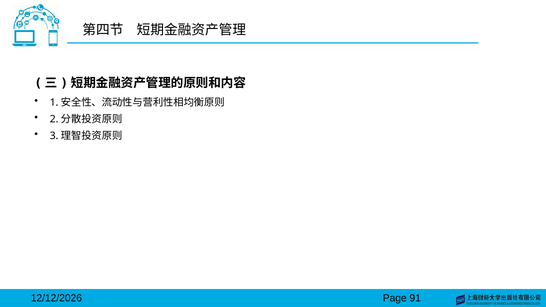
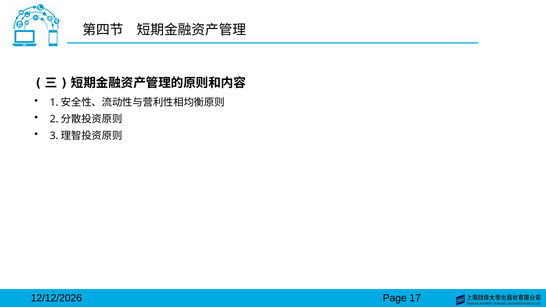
91: 91 -> 17 (415, 298)
